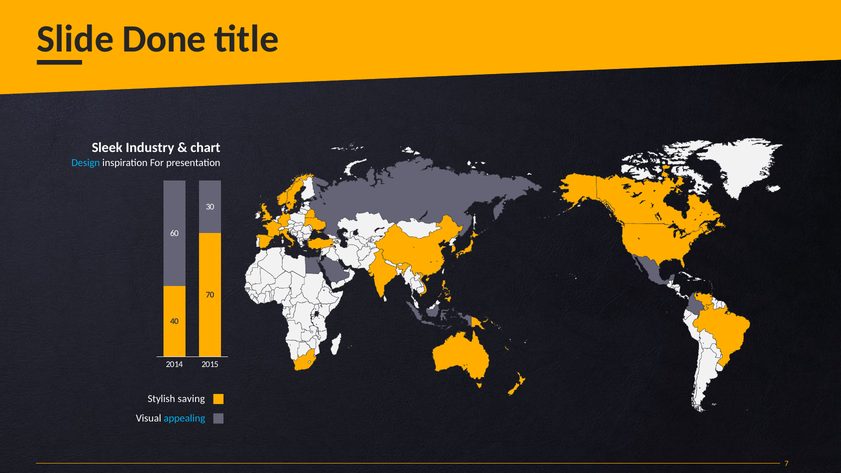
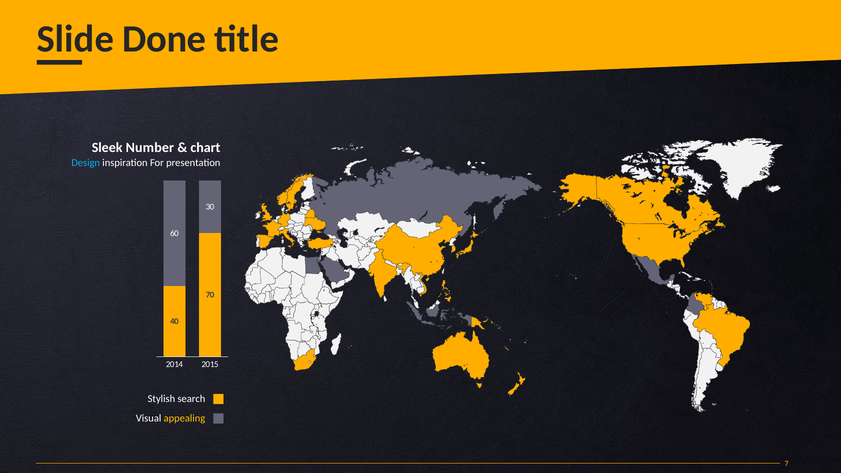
Industry: Industry -> Number (150, 148)
saving: saving -> search (191, 399)
appealing colour: light blue -> yellow (184, 418)
